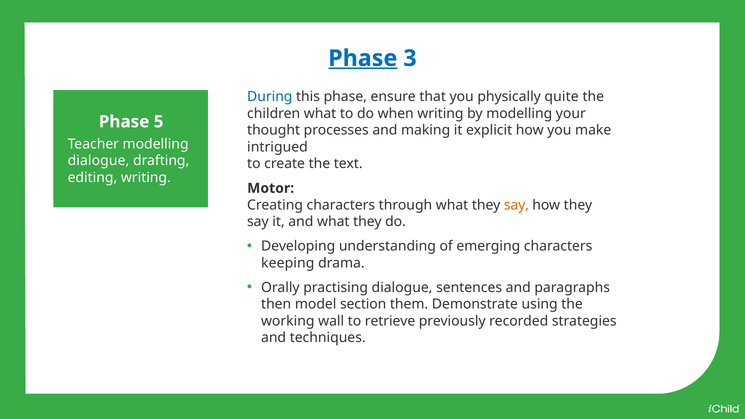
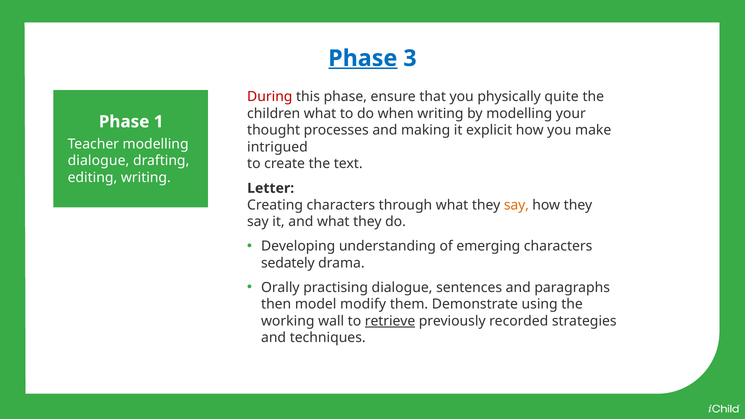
During colour: blue -> red (270, 97)
5: 5 -> 1 (159, 122)
Motor: Motor -> Letter (271, 188)
keeping: keeping -> sedately (288, 263)
section: section -> modify (363, 304)
retrieve underline: none -> present (390, 321)
